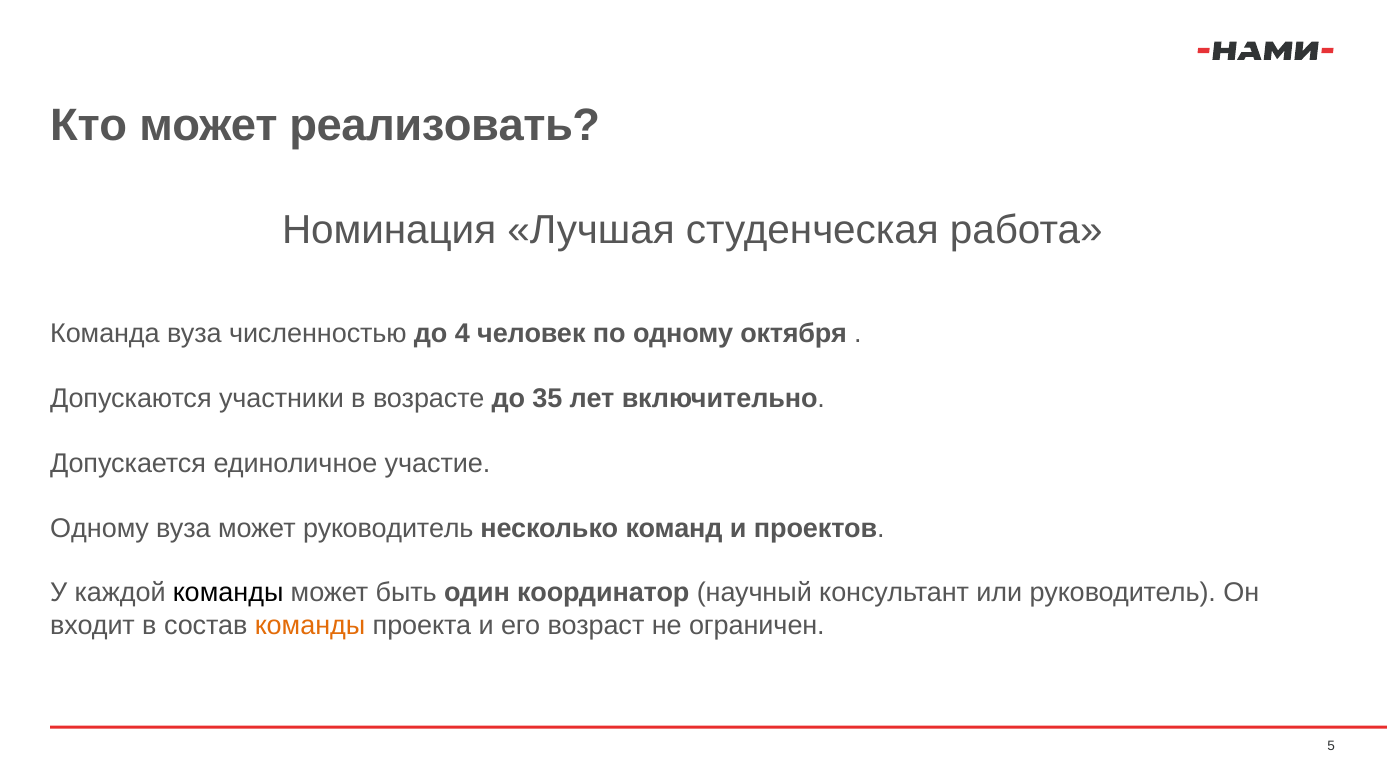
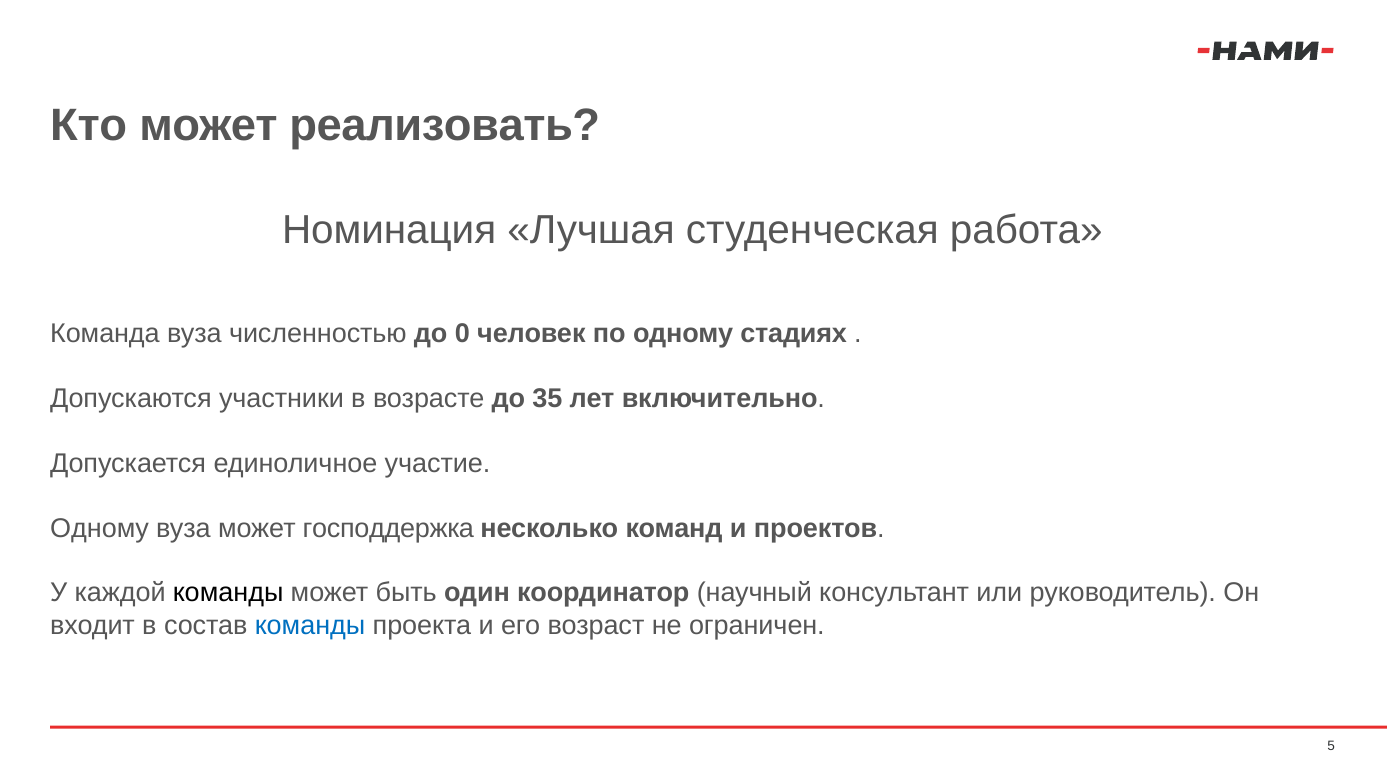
4: 4 -> 0 (462, 334)
октября: октября -> стадиях (794, 334)
может руководитель: руководитель -> господдержка (388, 528)
команды colour: orange -> blue (310, 625)
